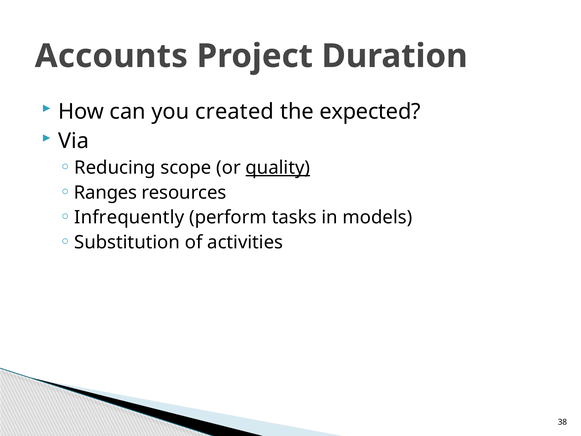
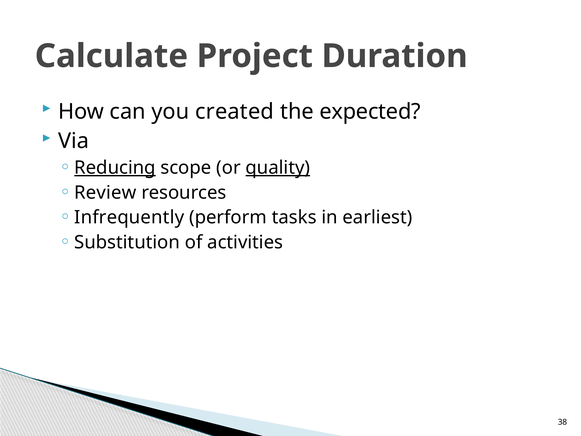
Accounts: Accounts -> Calculate (111, 56)
Reducing underline: none -> present (115, 168)
Ranges: Ranges -> Review (105, 192)
models: models -> earliest (377, 217)
